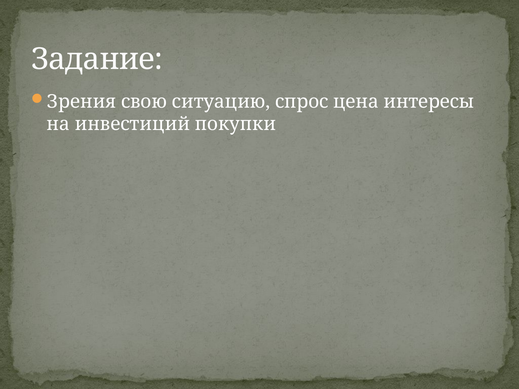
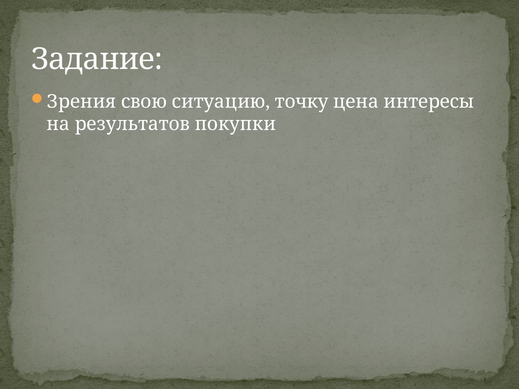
спрос: спрос -> точку (302, 102)
инвестиций: инвестиций -> результатов (132, 124)
